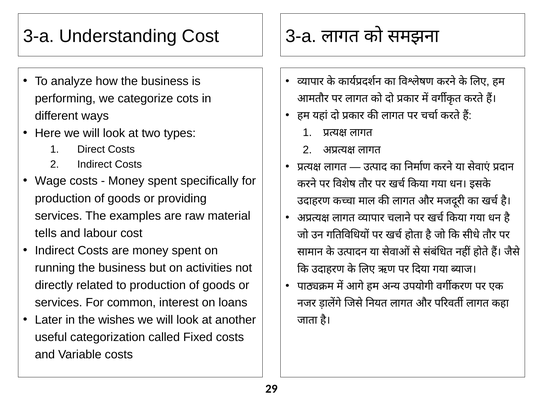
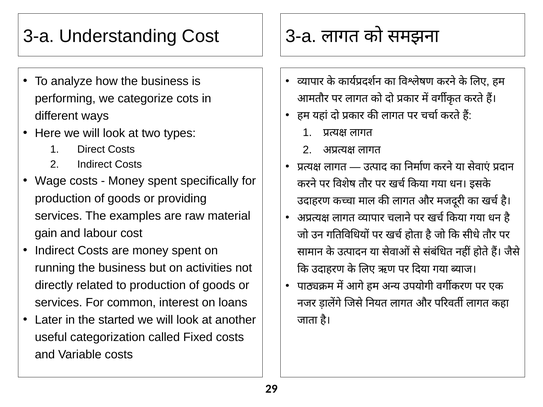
tells: tells -> gain (46, 233)
wishes: wishes -> started (116, 320)
